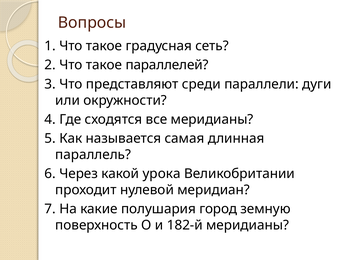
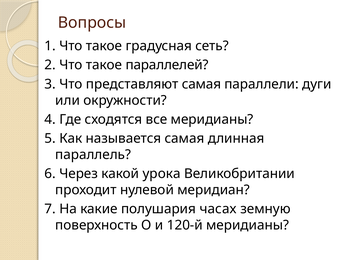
представляют среди: среди -> самая (201, 84)
город: город -> часах (218, 209)
182-й: 182-й -> 120-й (185, 225)
